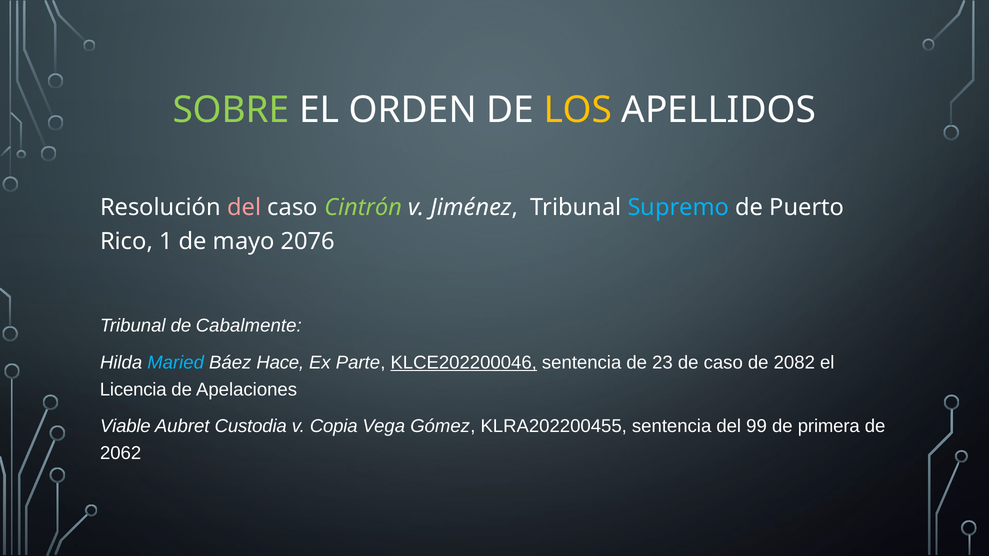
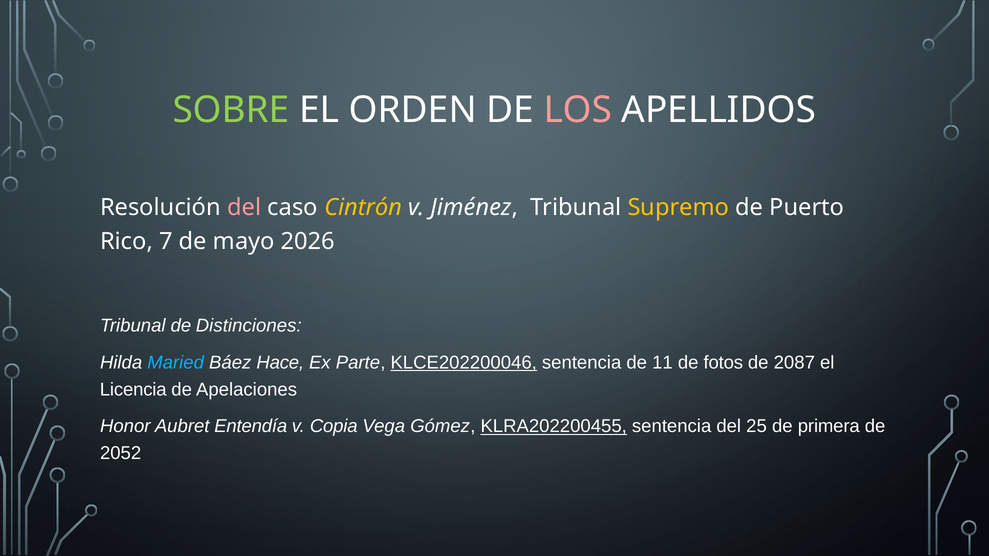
LOS colour: yellow -> pink (578, 110)
Cintrón colour: light green -> yellow (363, 208)
Supremo colour: light blue -> yellow (678, 208)
1: 1 -> 7 (166, 242)
2076: 2076 -> 2026 (308, 242)
Cabalmente: Cabalmente -> Distinciones (249, 326)
23: 23 -> 11 (662, 363)
de caso: caso -> fotos (723, 363)
2082: 2082 -> 2087 (794, 363)
Viable: Viable -> Honor (125, 427)
Custodia: Custodia -> Entendía (251, 427)
KLRA202200455 underline: none -> present (554, 427)
99: 99 -> 25 (757, 427)
2062: 2062 -> 2052 (121, 453)
